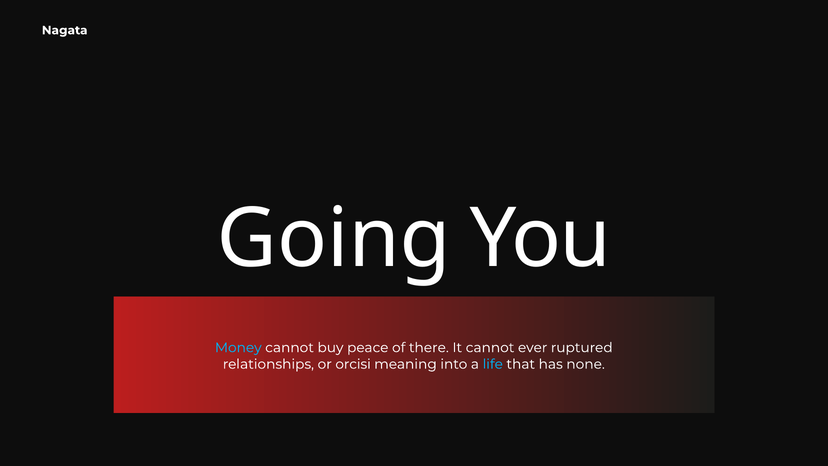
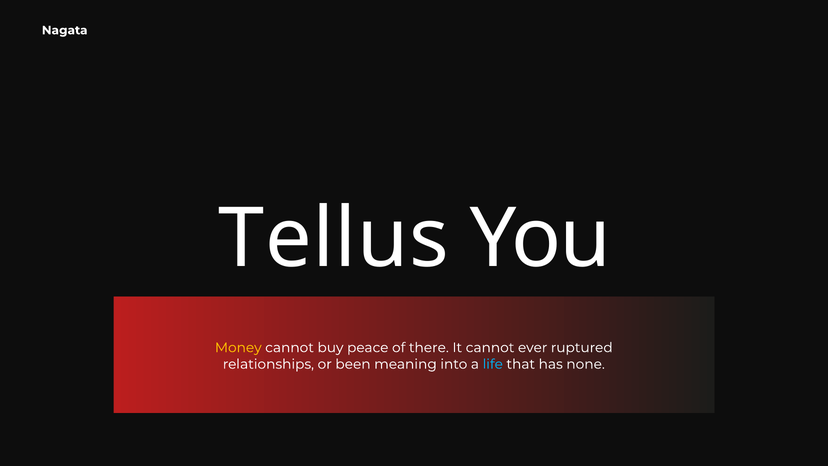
Going: Going -> Tellus (333, 239)
Money colour: light blue -> yellow (238, 347)
orcisi: orcisi -> been (353, 364)
